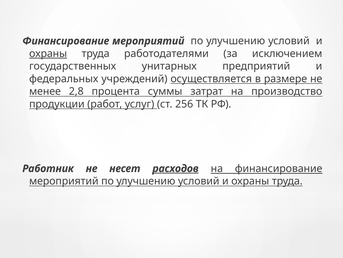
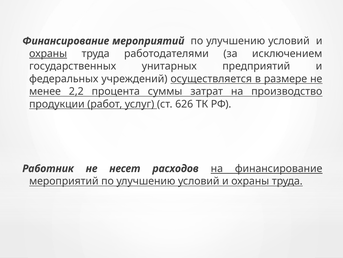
2,8: 2,8 -> 2,2 (76, 91)
256: 256 -> 626 (184, 104)
расходов underline: present -> none (175, 168)
